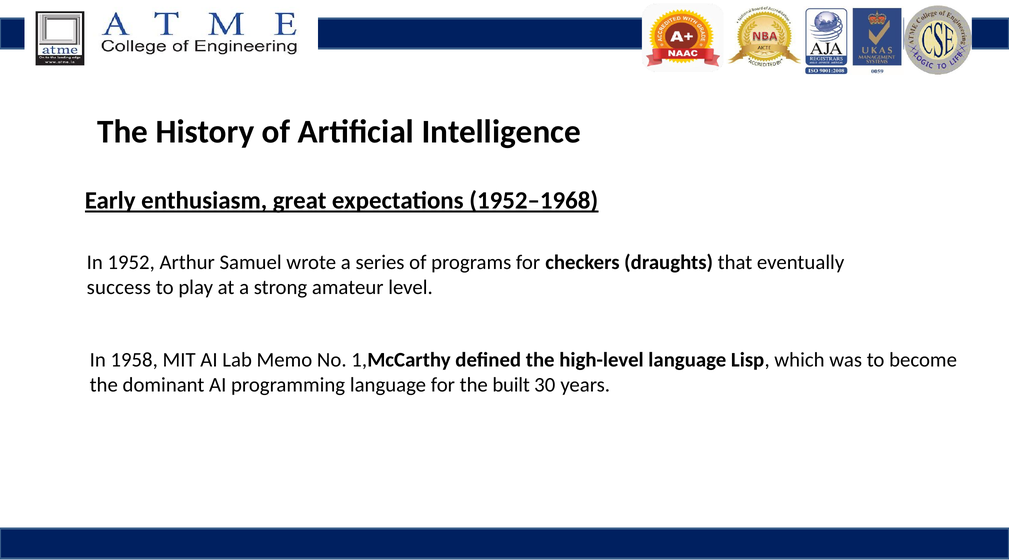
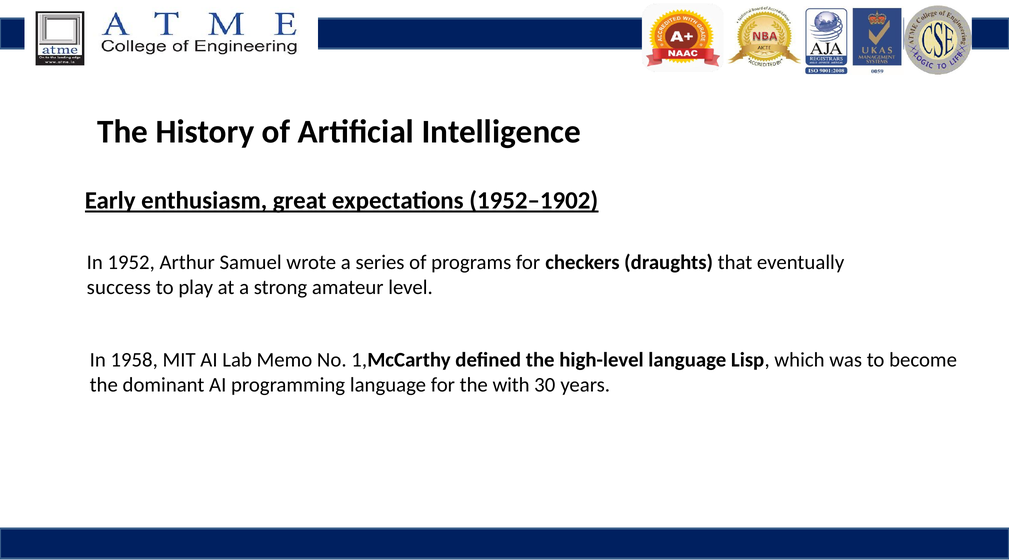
1952–1968: 1952–1968 -> 1952–1902 (534, 201)
built: built -> with (511, 385)
